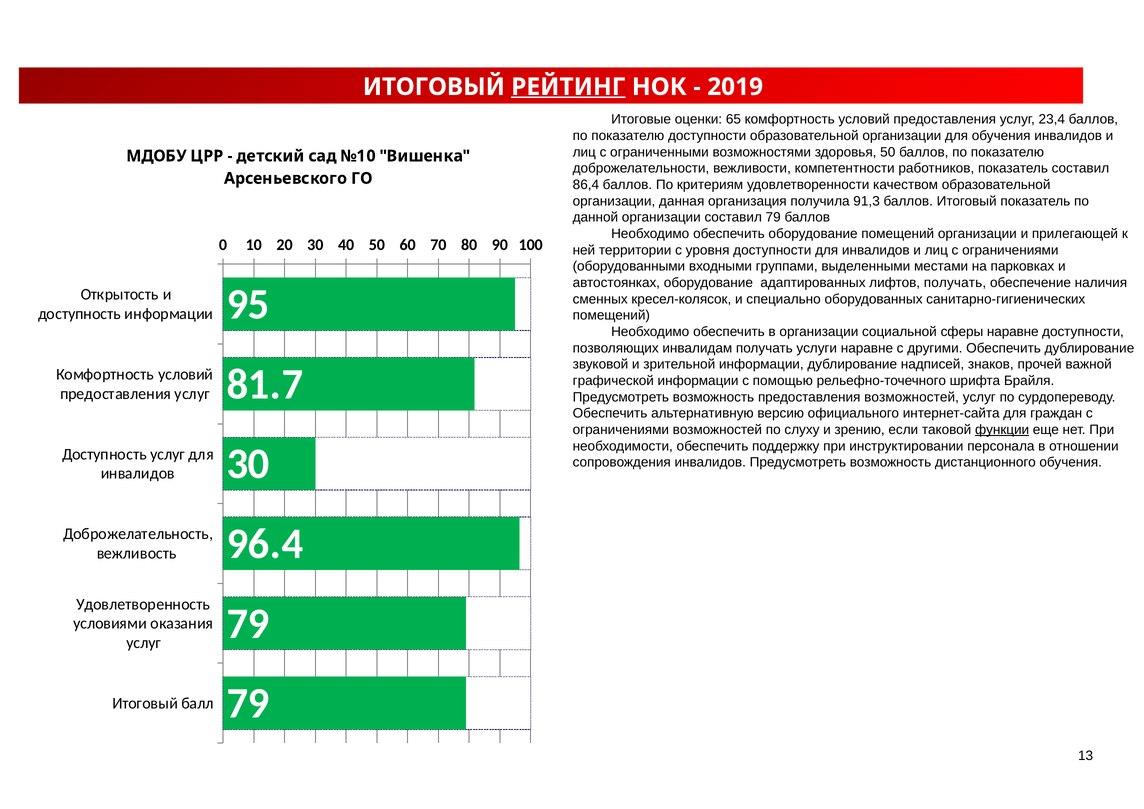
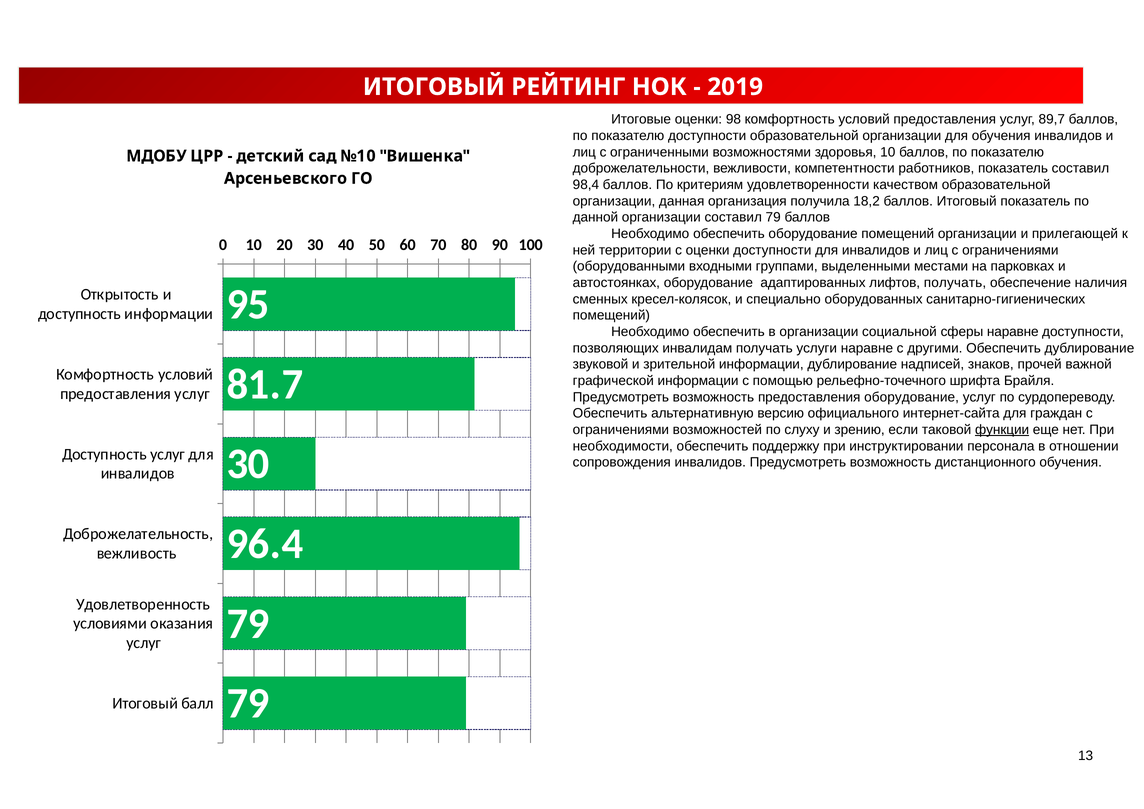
РЕЙТИНГ underline: present -> none (568, 87)
65: 65 -> 98 (733, 119)
23,4: 23,4 -> 89,7 (1052, 119)
здоровья 50: 50 -> 10 (888, 152)
86,4: 86,4 -> 98,4 (586, 185)
91,3: 91,3 -> 18,2 (867, 201)
с уровня: уровня -> оценки (708, 250)
предоставления возможностей: возможностей -> оборудование (912, 397)
